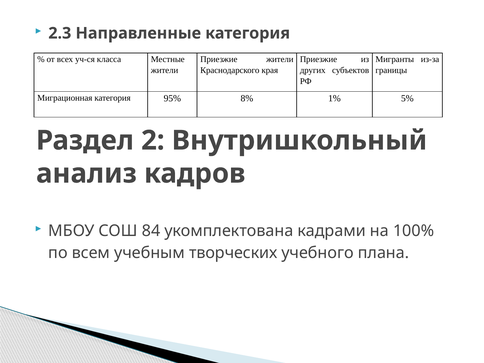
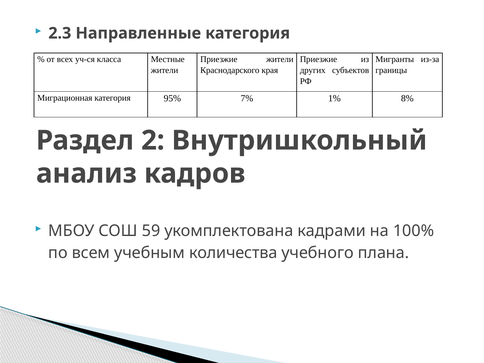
8%: 8% -> 7% (247, 98)
5%: 5% -> 8% (407, 98)
84: 84 -> 59 (151, 231)
творческих: творческих -> количества (233, 253)
